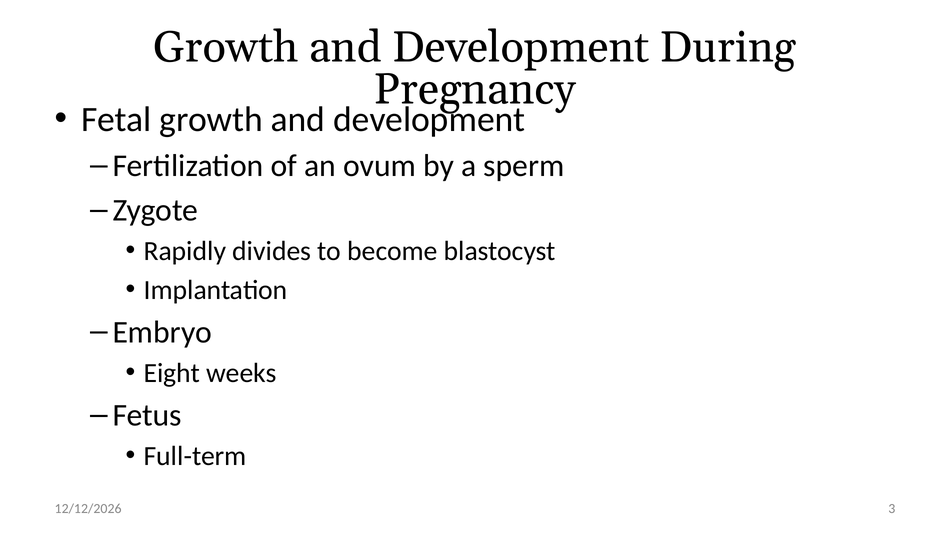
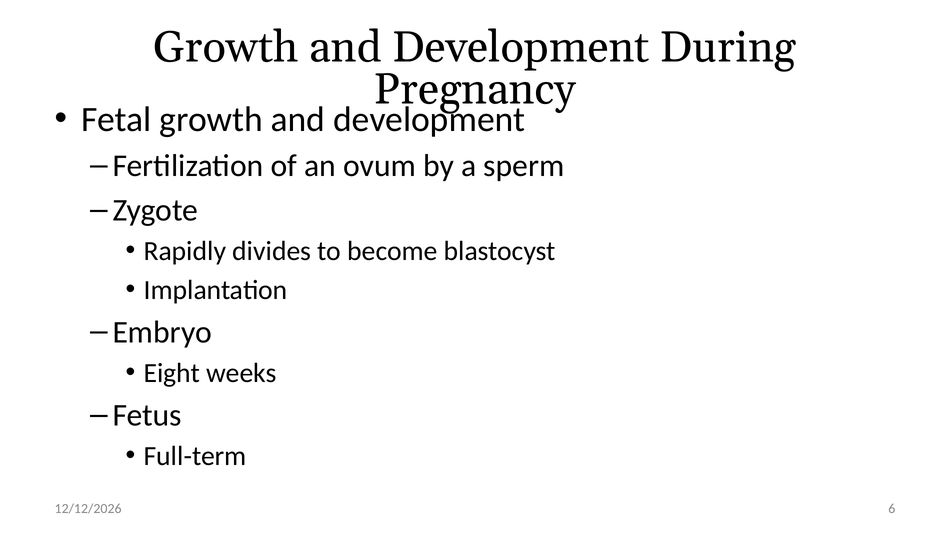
3: 3 -> 6 (892, 509)
